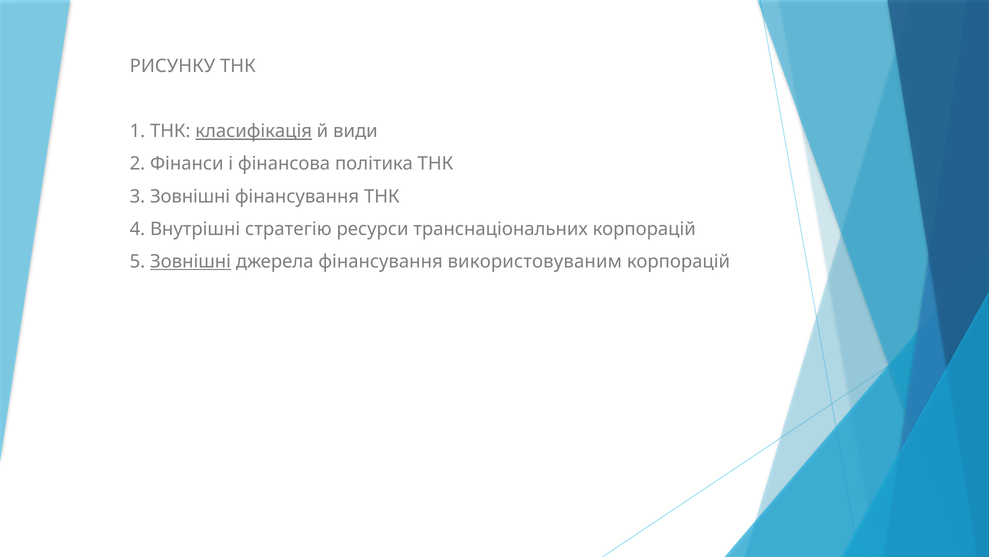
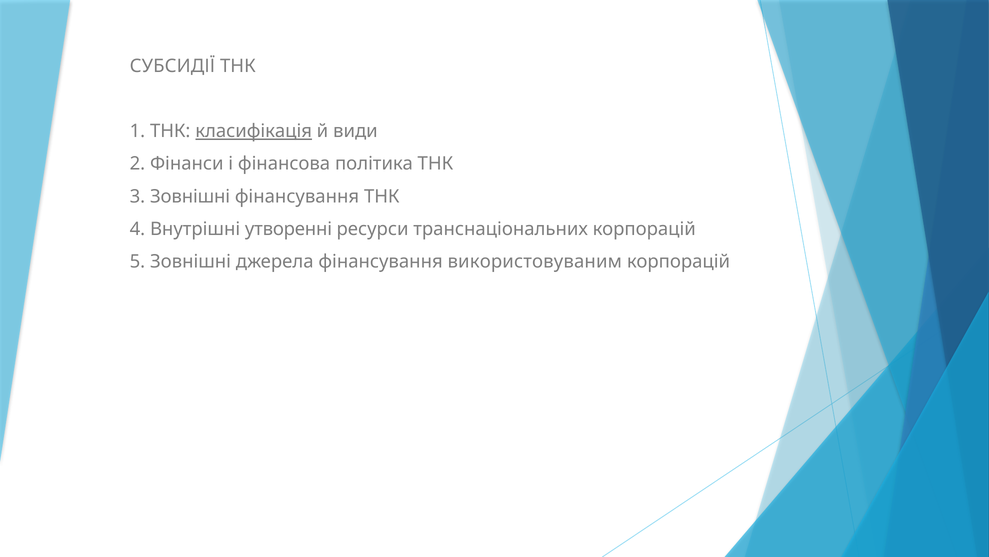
РИСУНКУ: РИСУНКУ -> СУБСИДІЇ (172, 66)
стратегію: стратегію -> утворенні (288, 229)
Зовнішні underline: present -> none (191, 261)
